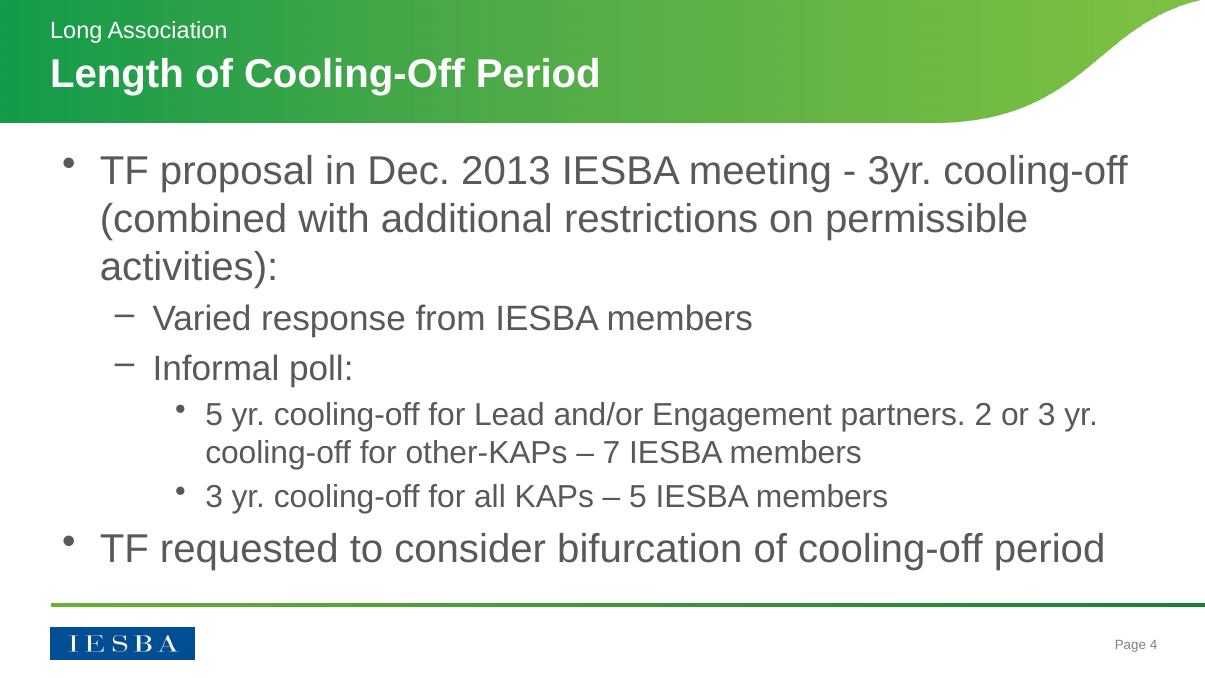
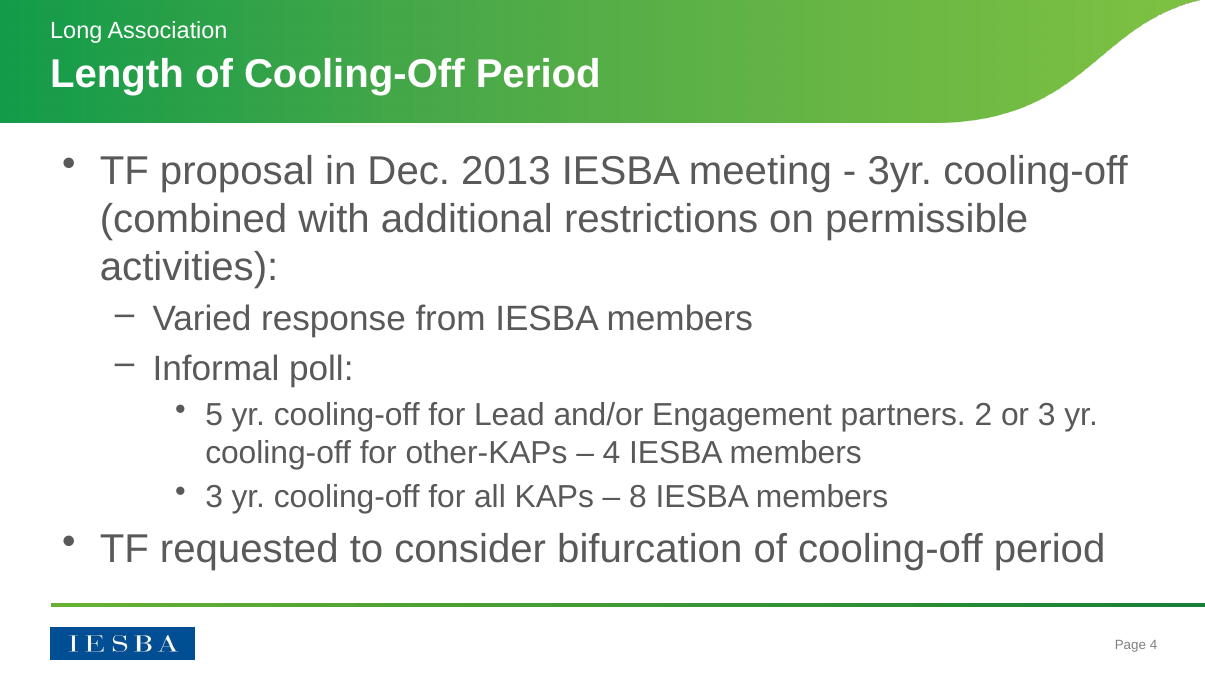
7: 7 -> 4 (611, 453)
5: 5 -> 8 (638, 497)
